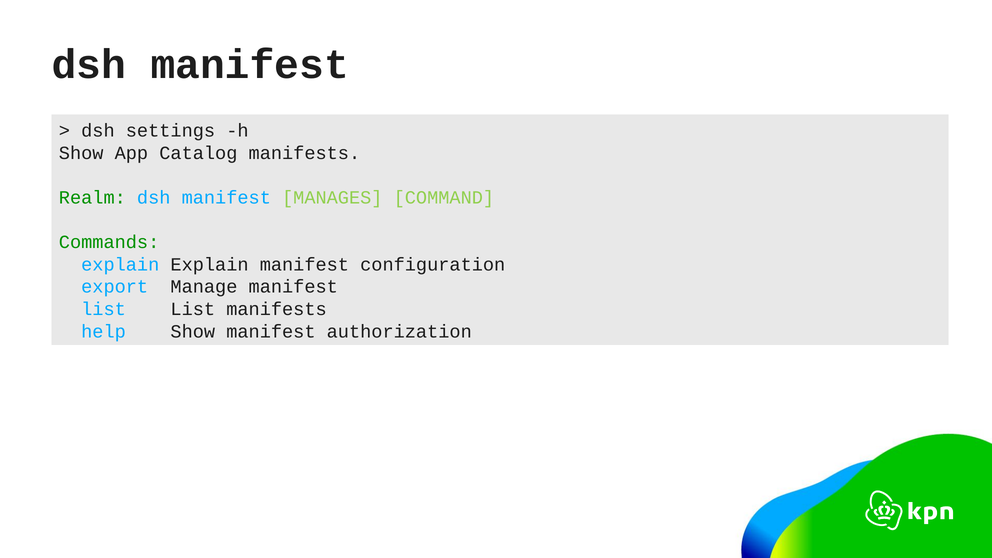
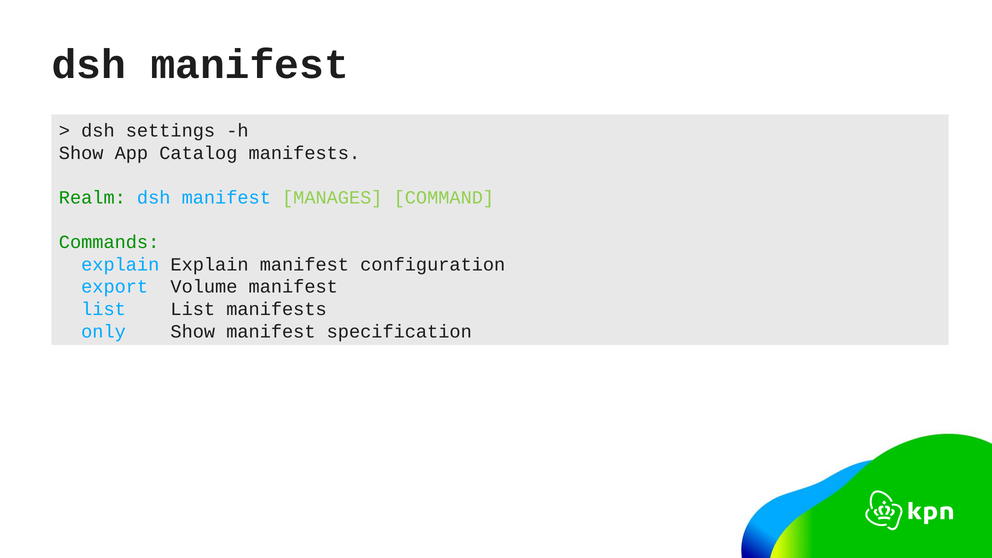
Manage: Manage -> Volume (204, 287)
help: help -> only (104, 331)
authorization: authorization -> specification (399, 331)
